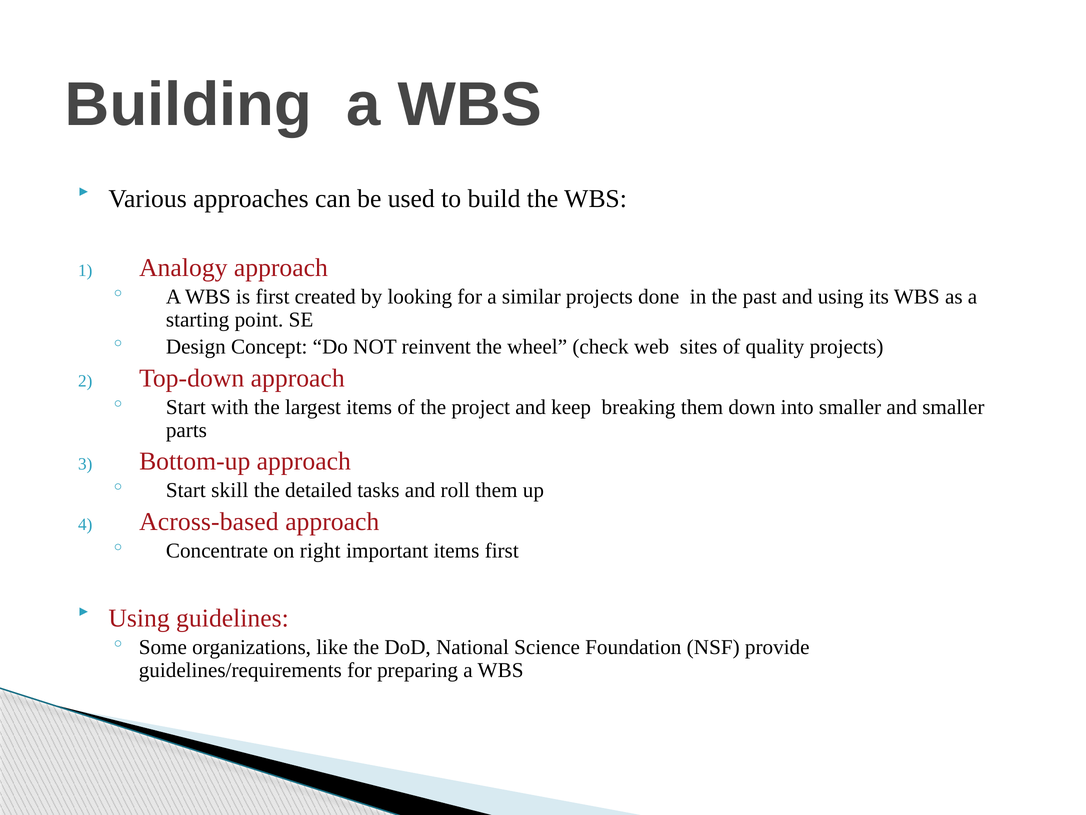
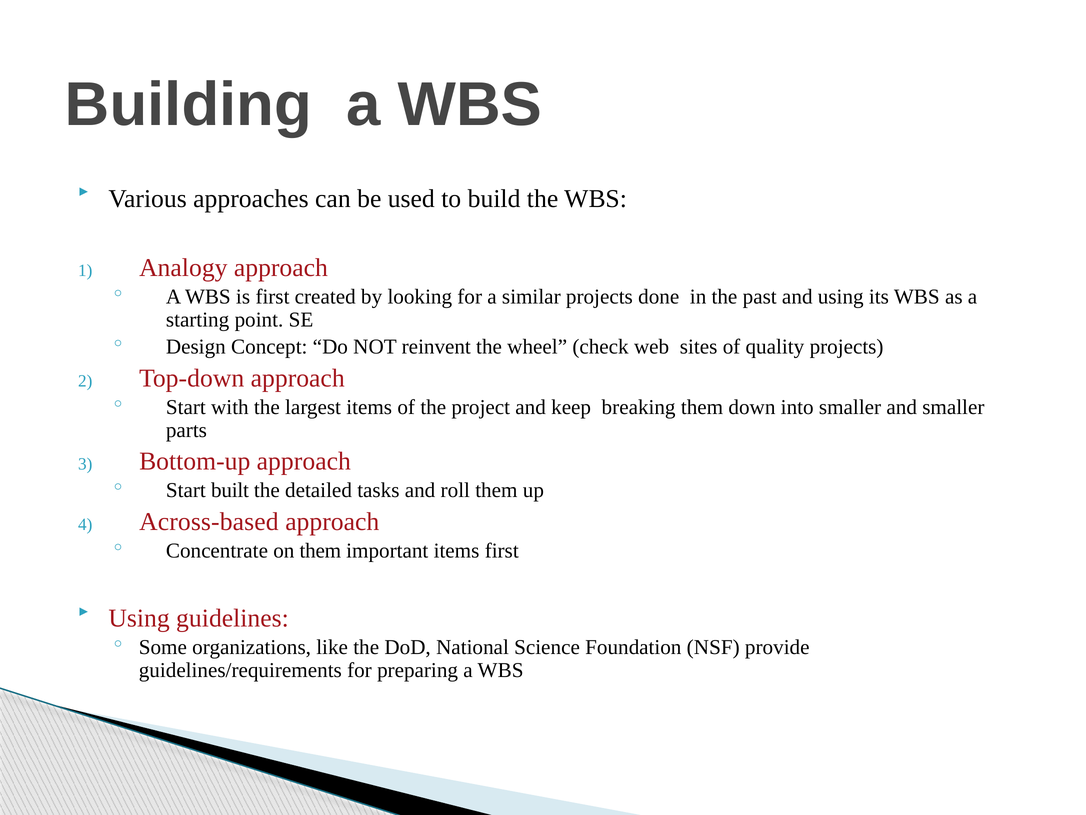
skill: skill -> built (230, 490)
on right: right -> them (320, 550)
